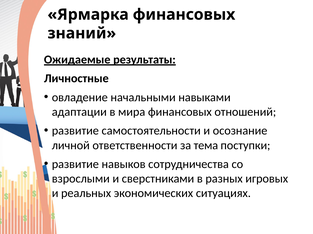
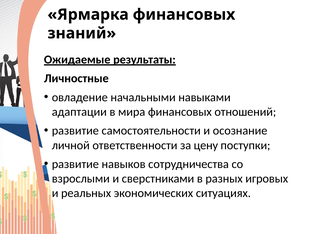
тема: тема -> цену (206, 146)
